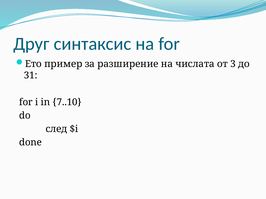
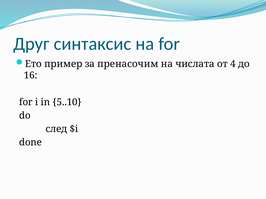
разширение: разширение -> пренасочим (128, 64)
3: 3 -> 4 (233, 64)
31: 31 -> 16 (31, 76)
7..10: 7..10 -> 5..10 (67, 102)
